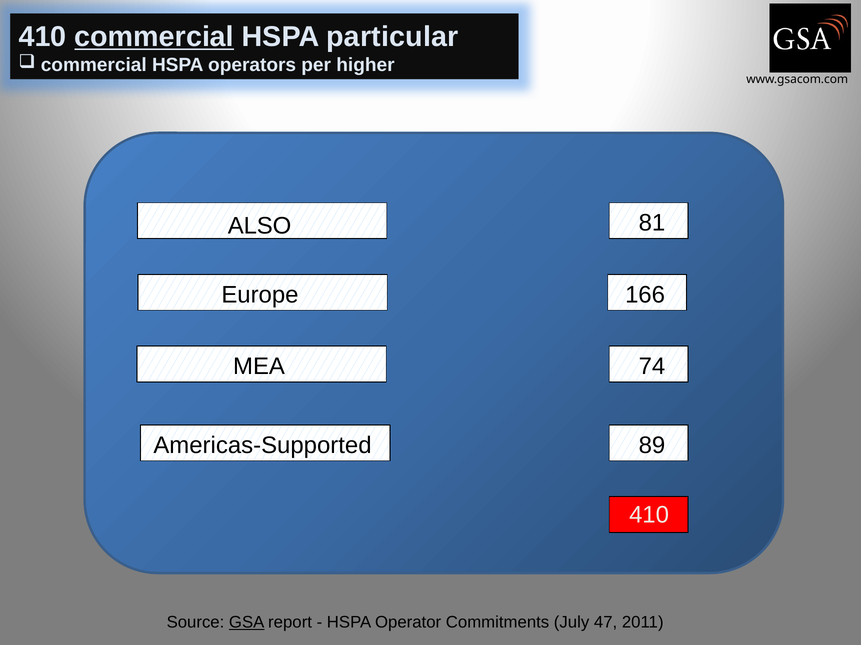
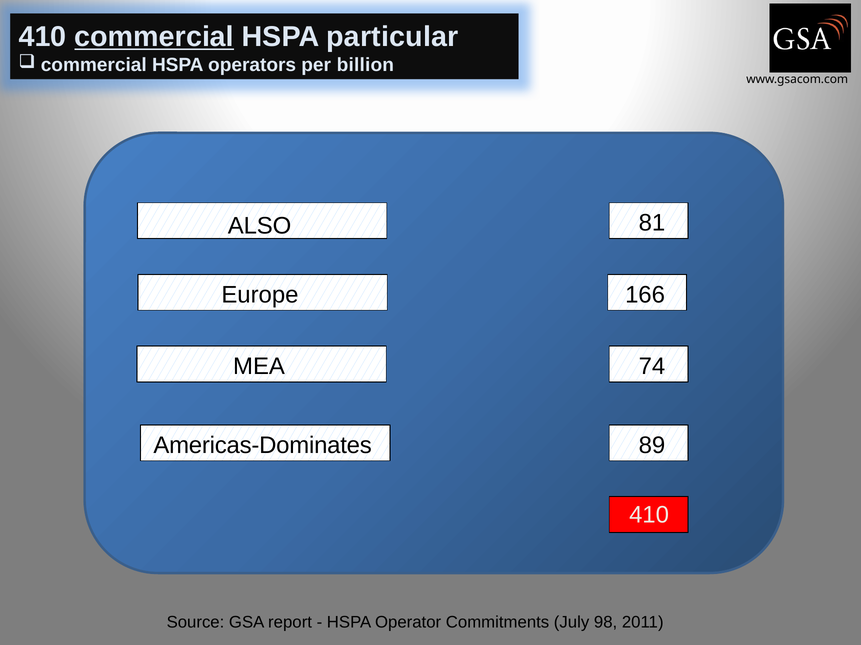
higher: higher -> billion (365, 65)
Americas-Supported: Americas-Supported -> Americas-Dominates (263, 446)
GSA underline: present -> none (247, 623)
47: 47 -> 98 (606, 623)
